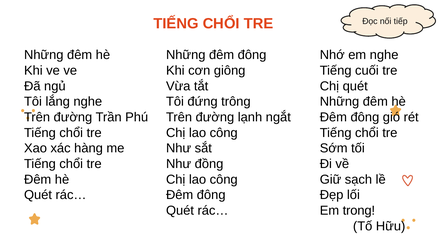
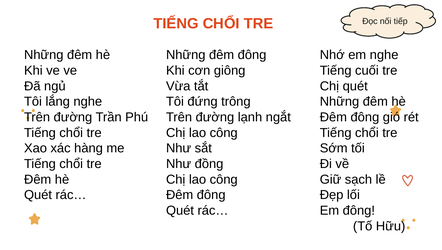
Em trong: trong -> đông (359, 210)
